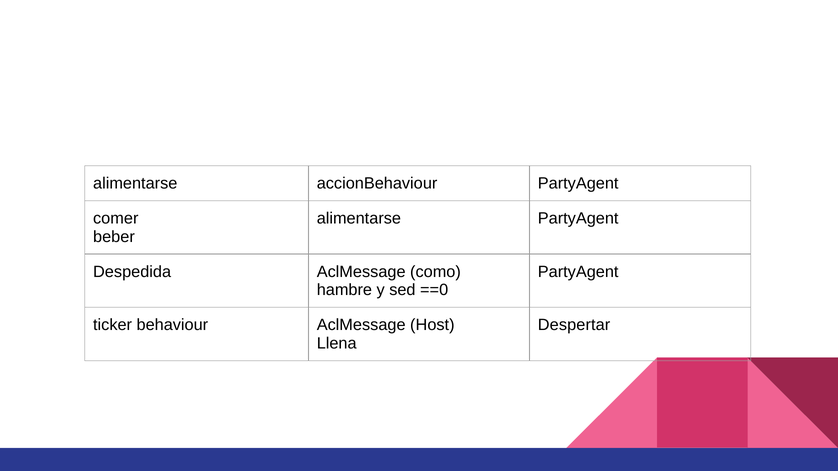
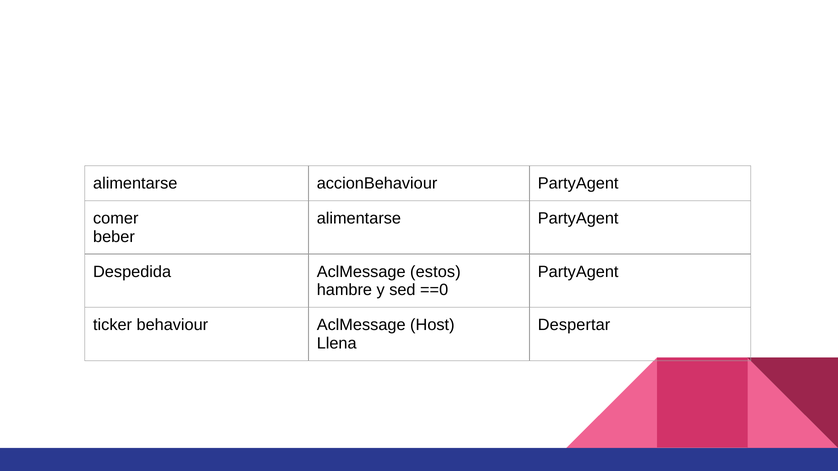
como: como -> estos (435, 272)
